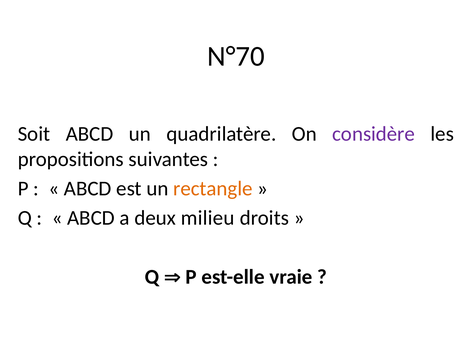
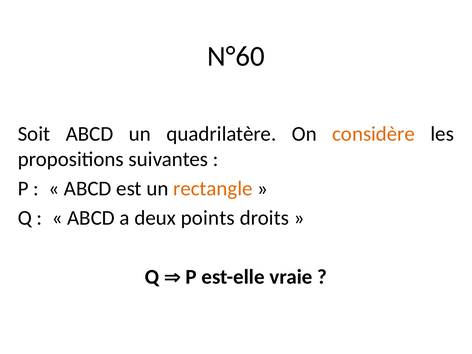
N°70: N°70 -> N°60 (236, 56)
considère colour: purple -> orange (374, 134)
milieu: milieu -> points (208, 218)
